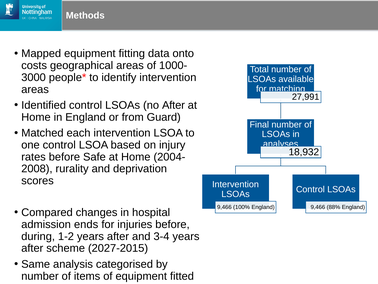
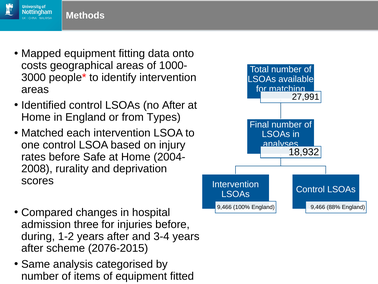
Guard: Guard -> Types (164, 117)
ends: ends -> three (86, 224)
2027-2015: 2027-2015 -> 2076-2015 (118, 248)
